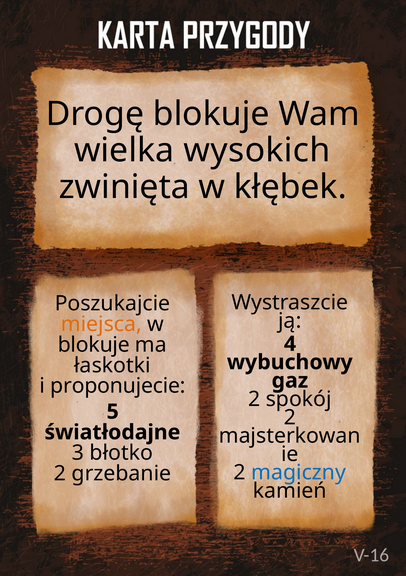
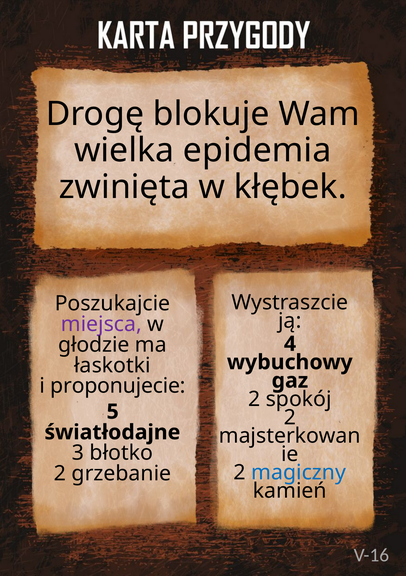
wysokich: wysokich -> epidemia (257, 151)
miejsca colour: orange -> purple (101, 324)
blokuje: blokuje -> głodzie (94, 345)
